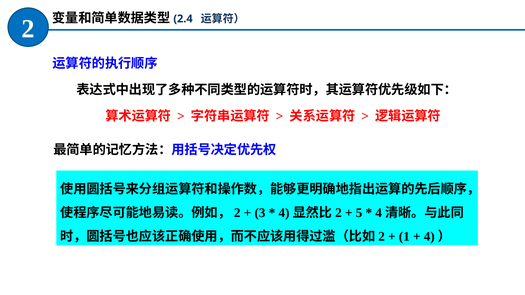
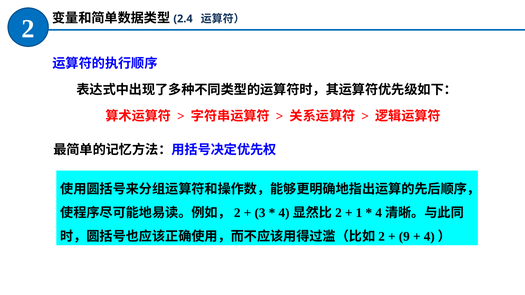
5: 5 -> 1 (359, 213)
1: 1 -> 9 (404, 237)
